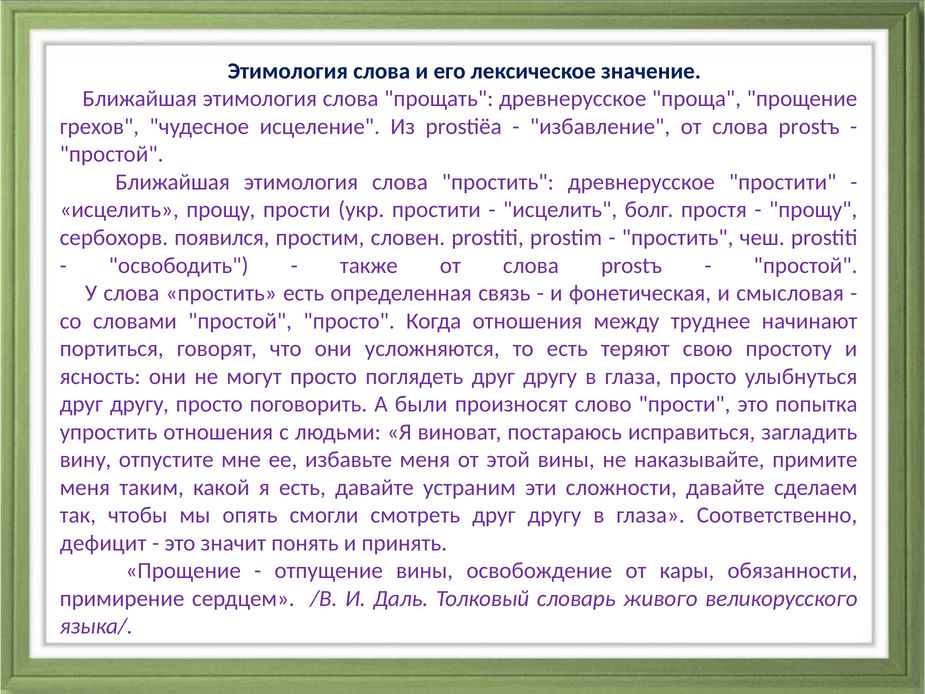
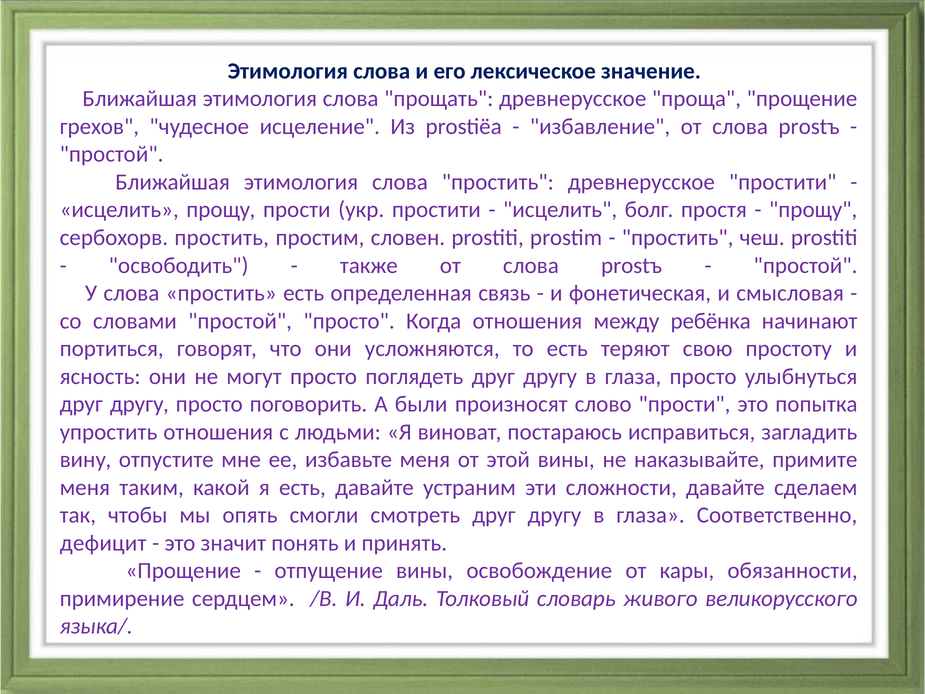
сербохорв появился: появился -> простить (222, 238)
труднее: труднее -> ребёнка (711, 321)
